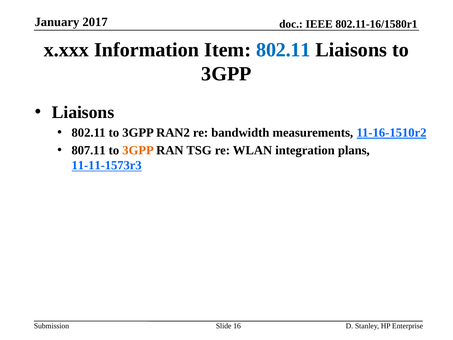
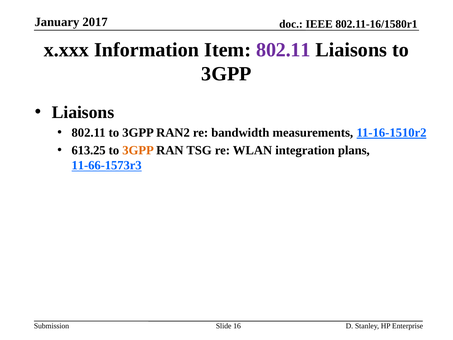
802.11 colour: blue -> purple (283, 50)
807.11: 807.11 -> 613.25 (89, 150)
11-11-1573r3: 11-11-1573r3 -> 11-66-1573r3 (107, 165)
